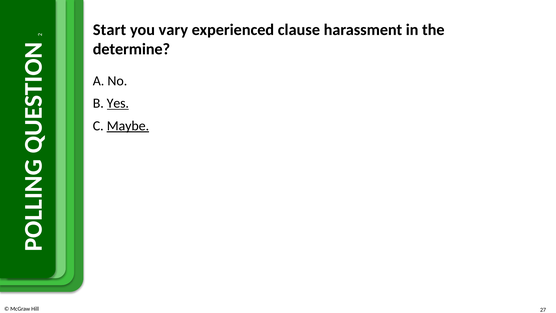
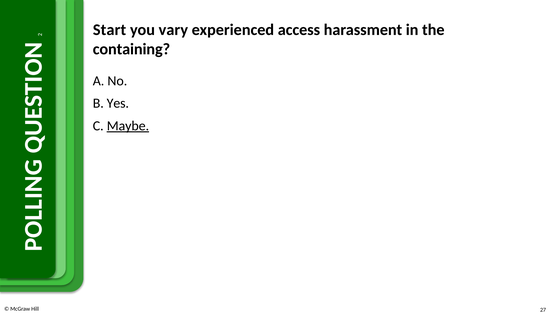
clause: clause -> access (299, 30)
determine: determine -> containing (131, 49)
Yes underline: present -> none (118, 103)
